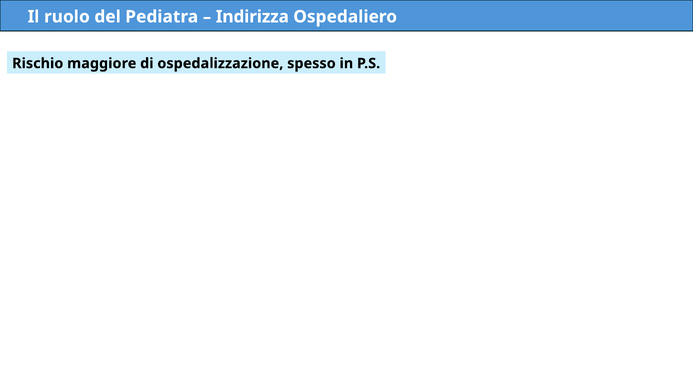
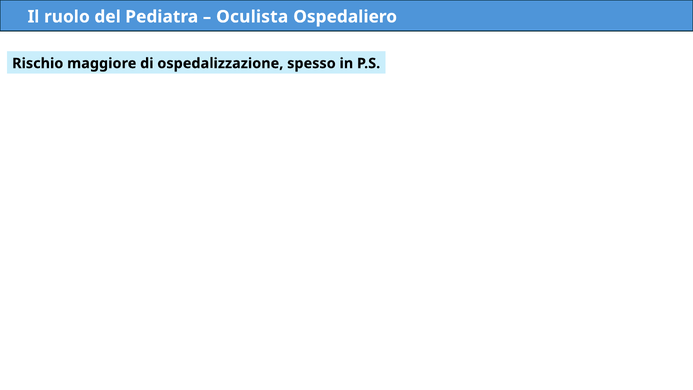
Indirizza: Indirizza -> Oculista (252, 17)
